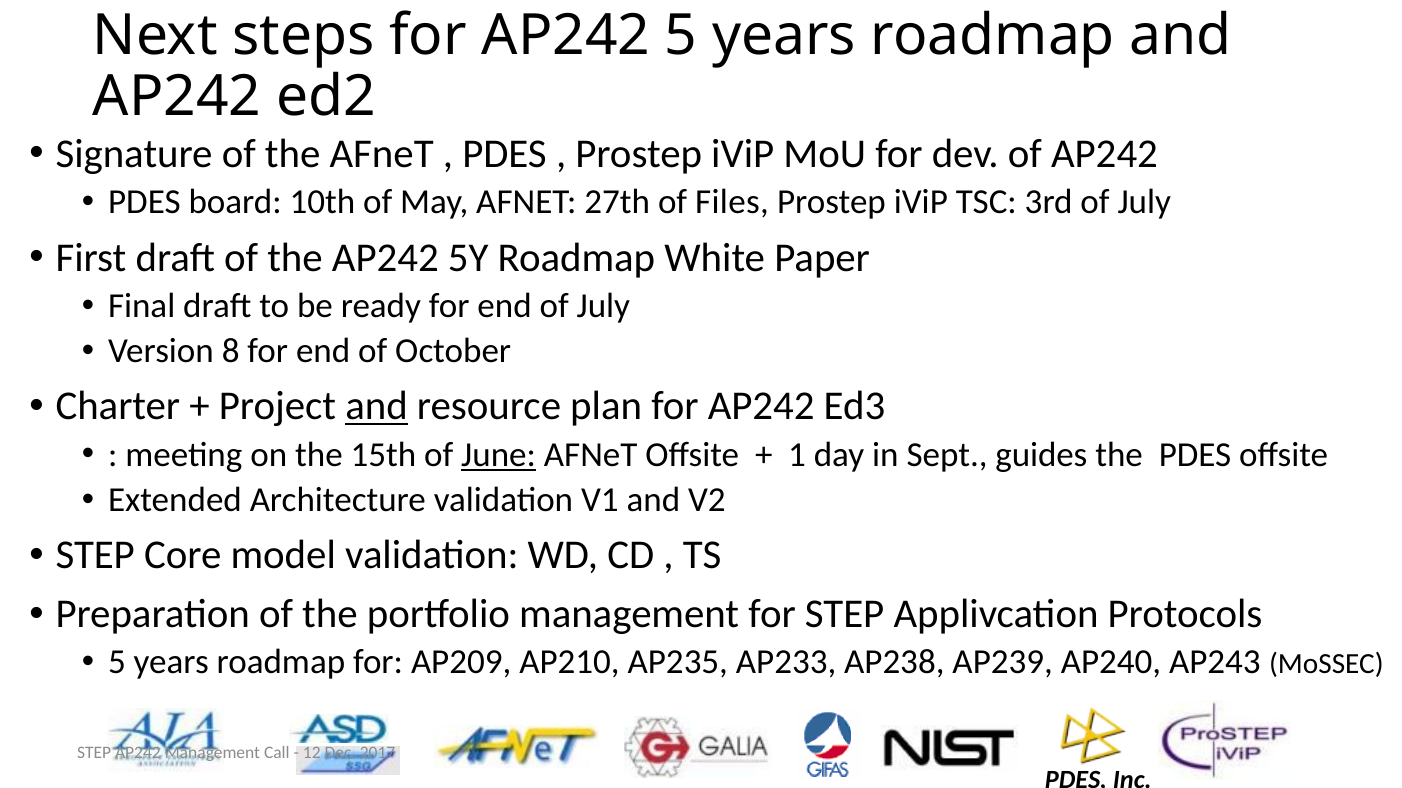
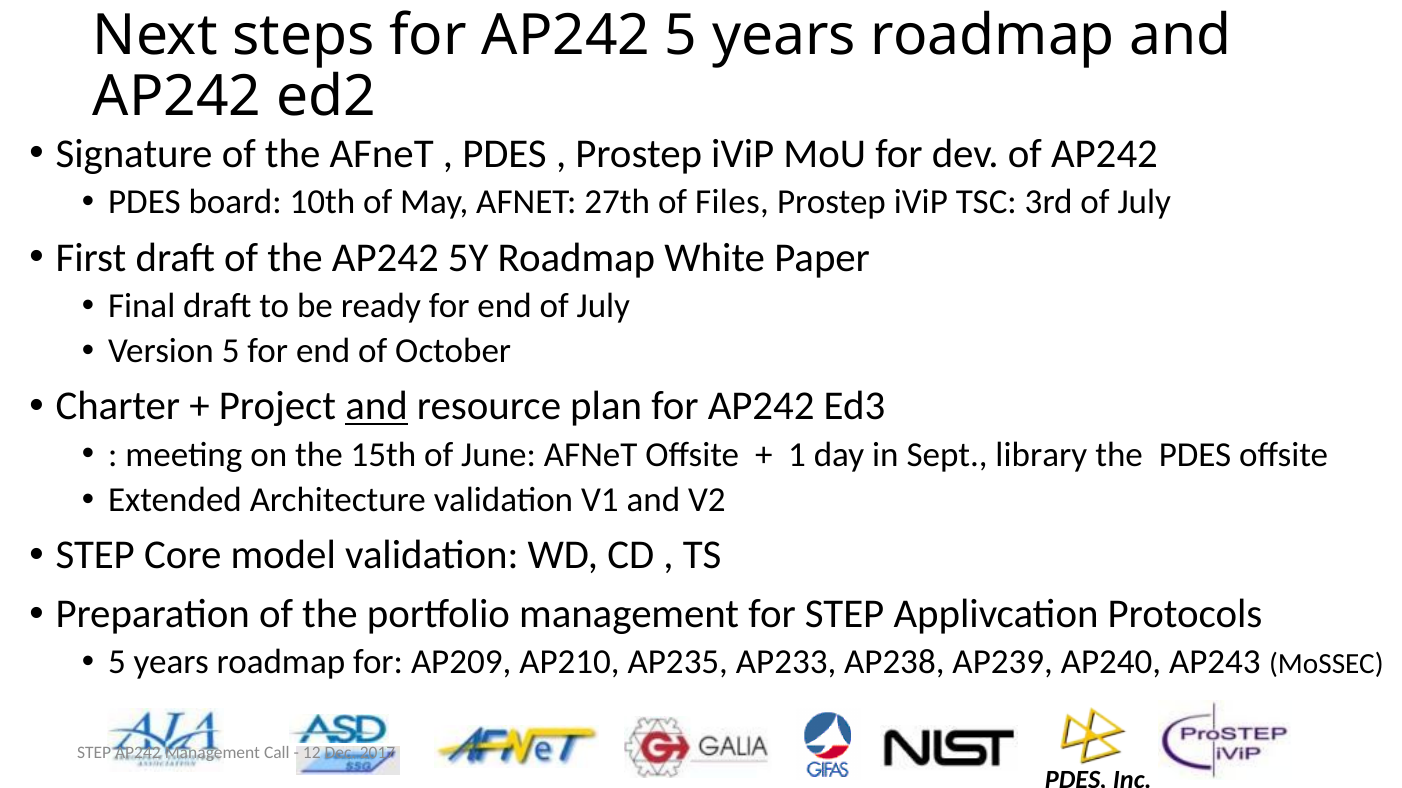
Version 8: 8 -> 5 (231, 351)
June underline: present -> none (499, 455)
guides: guides -> library (1041, 455)
